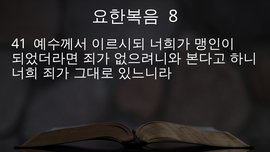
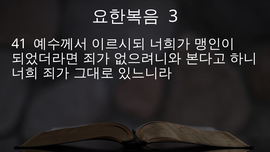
8: 8 -> 3 (173, 16)
